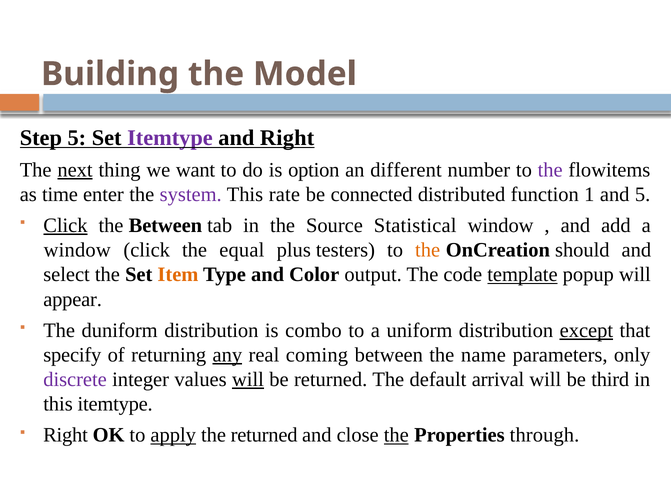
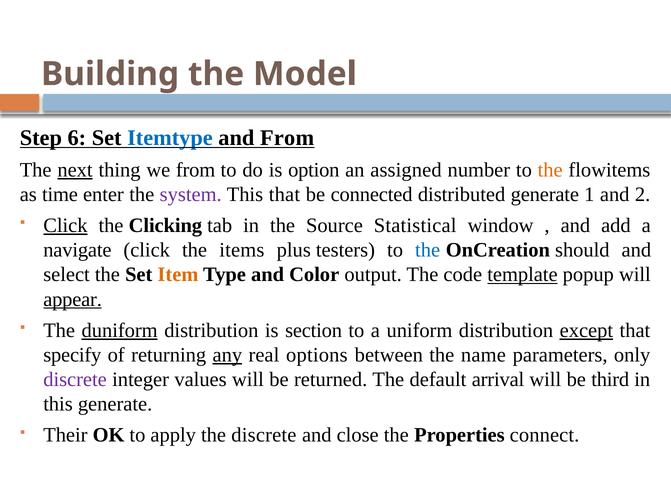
Step 5: 5 -> 6 (77, 138)
Itemtype colour: purple -> blue (170, 138)
and Right: Right -> From (287, 138)
we want: want -> from (196, 170)
different: different -> assigned (406, 170)
the colour: purple -> orange (550, 170)
This rate: rate -> that (284, 195)
distributed function: function -> generate (545, 195)
and 5: 5 -> 2 (643, 195)
the Between: Between -> Clicking (165, 226)
window: window -> navigate (77, 250)
equal: equal -> items (242, 250)
the colour: orange -> blue (428, 250)
appear underline: none -> present (73, 299)
duniform underline: none -> present (120, 331)
combo: combo -> section (314, 331)
coming: coming -> options (317, 355)
will underline: present -> none (248, 380)
this itemtype: itemtype -> generate (115, 404)
Right: Right -> Their (65, 435)
apply underline: present -> none (173, 435)
the returned: returned -> discrete (264, 435)
the underline: present -> none (396, 435)
through: through -> connect (545, 435)
